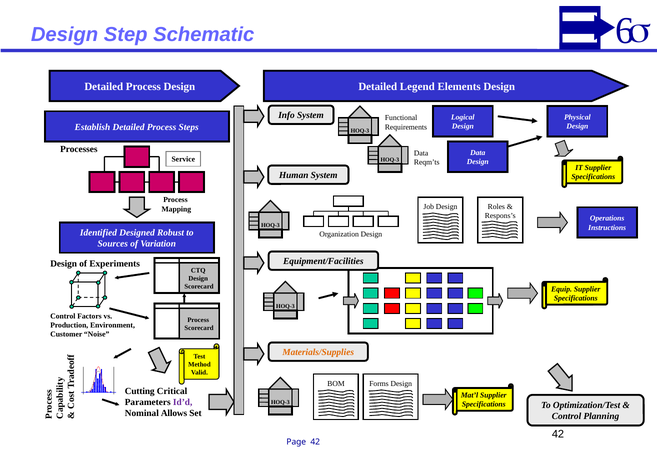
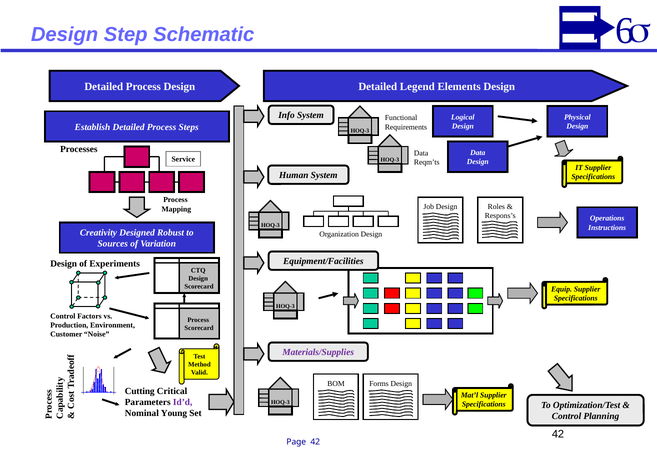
Identified: Identified -> Creativity (98, 233)
Materials/Supplies colour: orange -> purple (318, 352)
Allows: Allows -> Young (174, 413)
